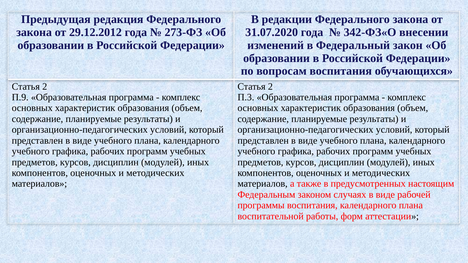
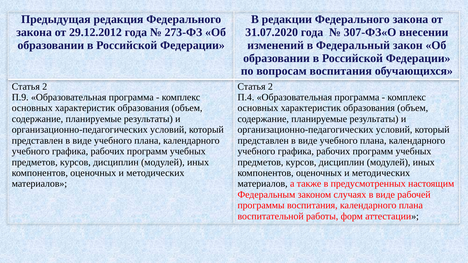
342-ФЗ«О: 342-ФЗ«О -> 307-ФЗ«О (370, 32)
П.3: П.3 -> П.4 (246, 97)
